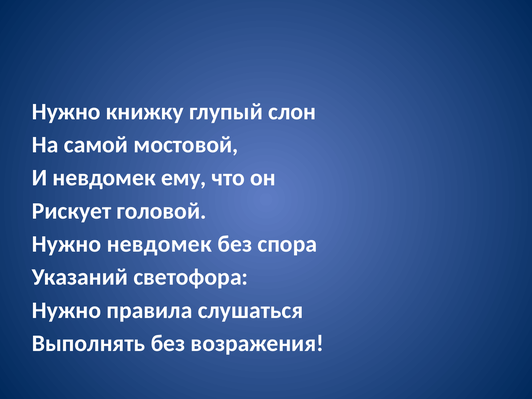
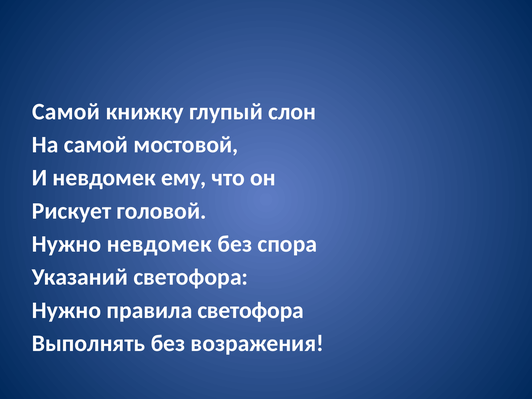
Нужно: Нужно -> Самой (66, 112)
правила слушаться: слушаться -> светофора (251, 310)
